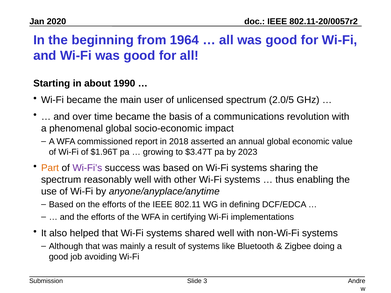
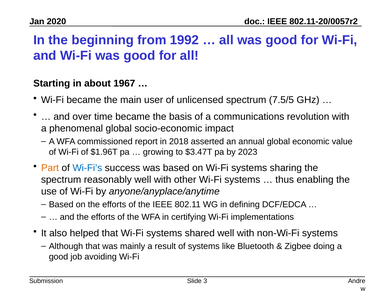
1964: 1964 -> 1992 (184, 40)
1990: 1990 -> 1967 (124, 83)
2.0/5: 2.0/5 -> 7.5/5 (281, 100)
Wi-Fi’s colour: purple -> blue (87, 168)
